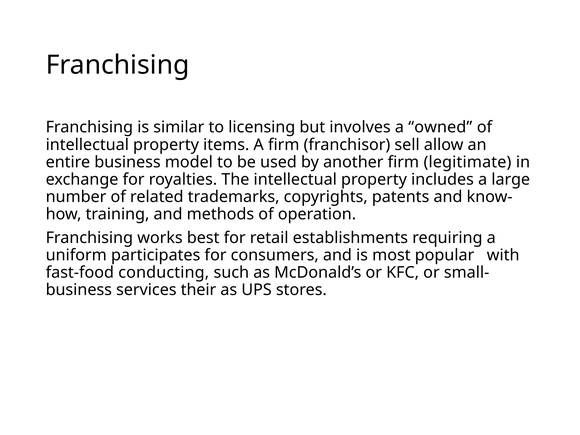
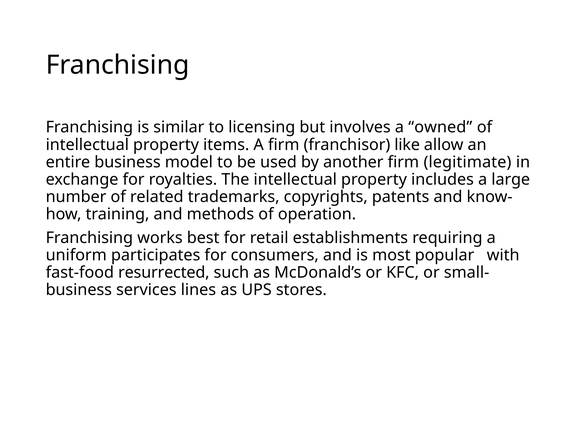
sell: sell -> like (407, 145)
conducting: conducting -> resurrected (164, 273)
their: their -> lines (198, 290)
